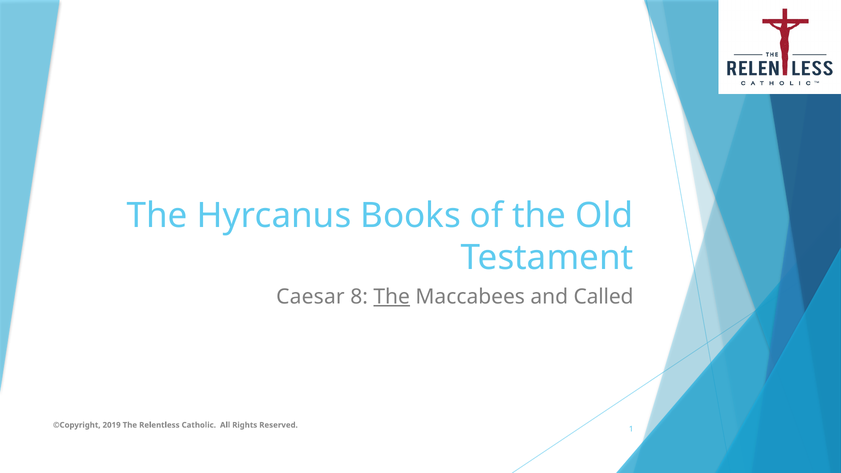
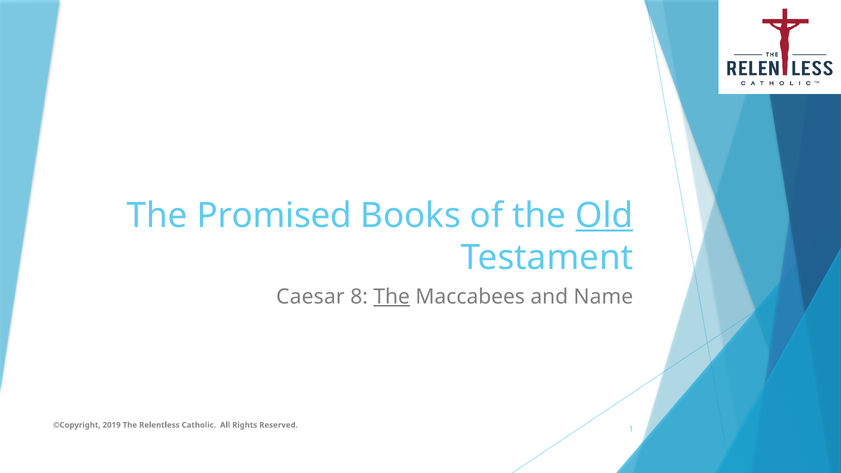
Hyrcanus: Hyrcanus -> Promised (274, 216)
Old underline: none -> present (604, 216)
Called: Called -> Name (603, 297)
